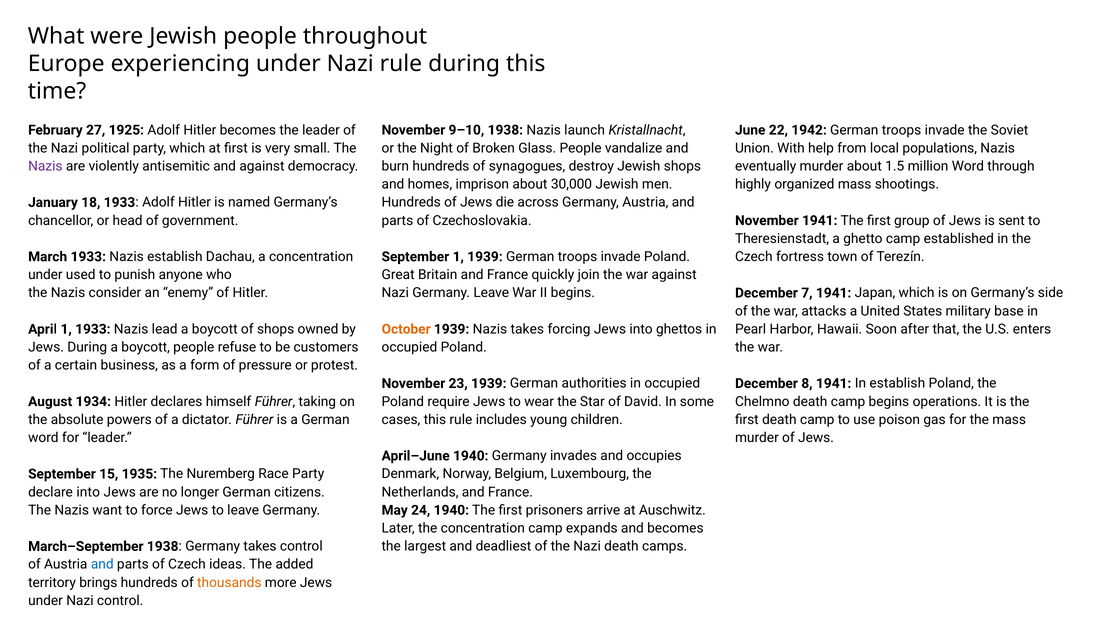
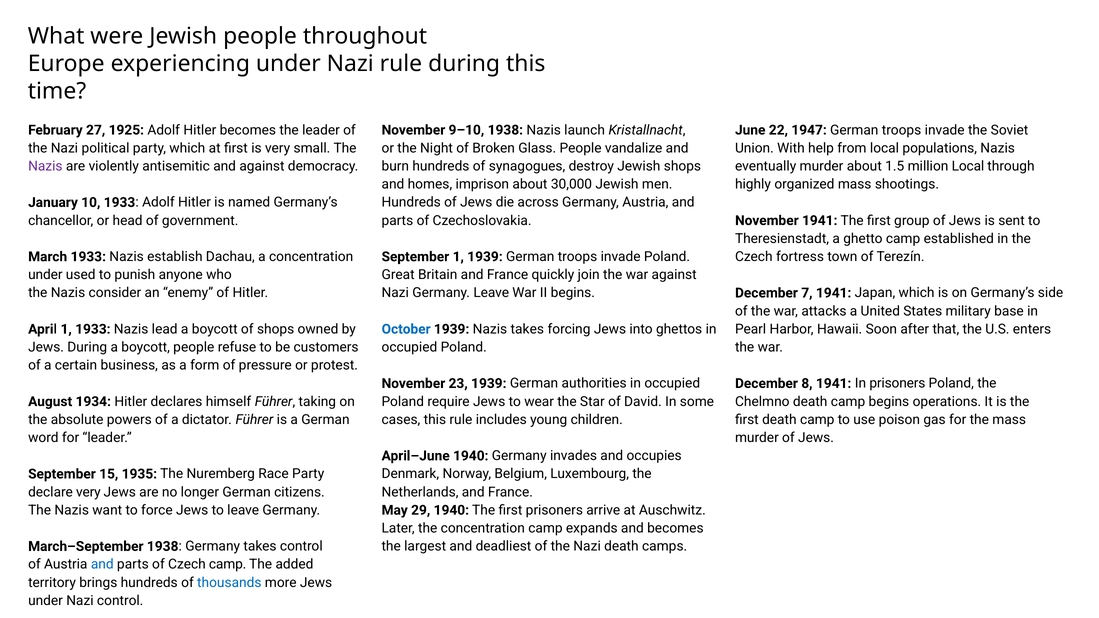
1942: 1942 -> 1947 (809, 130)
million Word: Word -> Local (968, 166)
18: 18 -> 10 (91, 202)
October colour: orange -> blue (406, 329)
In establish: establish -> prisoners (897, 384)
declare into: into -> very (88, 492)
24: 24 -> 29 (421, 510)
Czech ideas: ideas -> camp (228, 565)
thousands colour: orange -> blue (229, 583)
